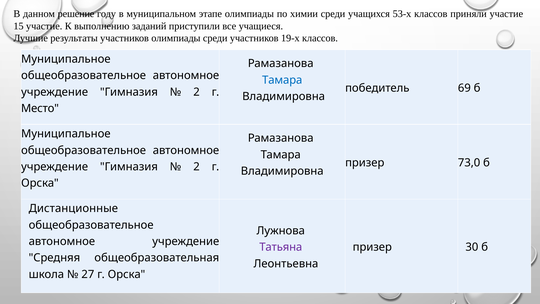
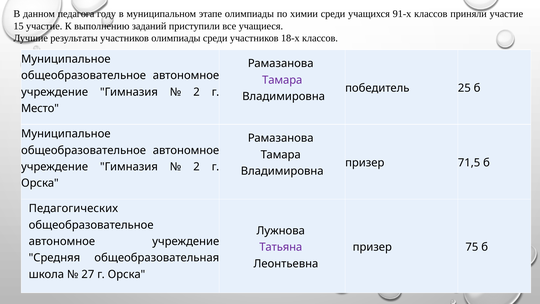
решение: решение -> педагога (76, 14)
53-х: 53-х -> 91-х (402, 14)
19-х: 19-х -> 18-х (290, 38)
Тамара colour: blue -> purple (282, 80)
69: 69 -> 25 (464, 88)
73,0: 73,0 -> 71,5 (469, 163)
Дистанционные: Дистанционные -> Педагогических (73, 208)
30: 30 -> 75 (472, 247)
